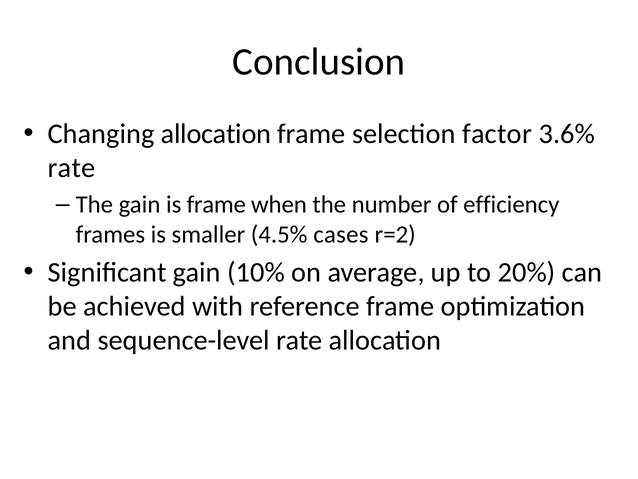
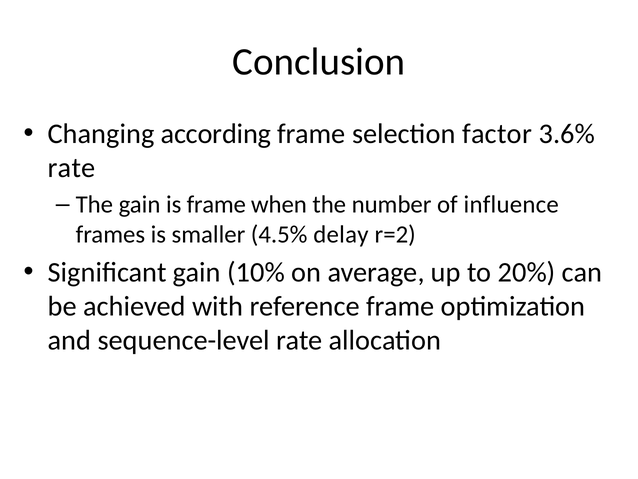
Changing allocation: allocation -> according (216, 134)
efficiency: efficiency -> influence (511, 205)
cases: cases -> delay (341, 234)
